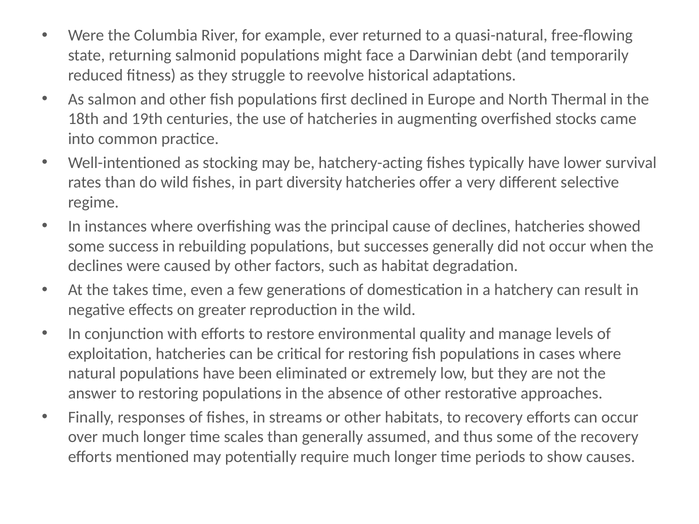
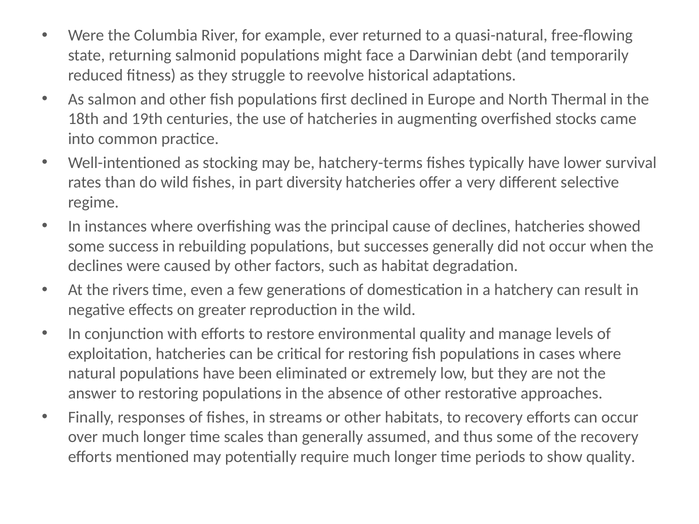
hatchery-acting: hatchery-acting -> hatchery-terms (371, 163)
takes: takes -> rivers (131, 290)
show causes: causes -> quality (611, 457)
